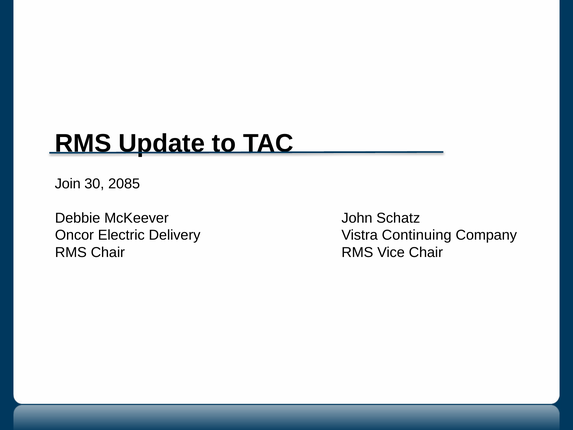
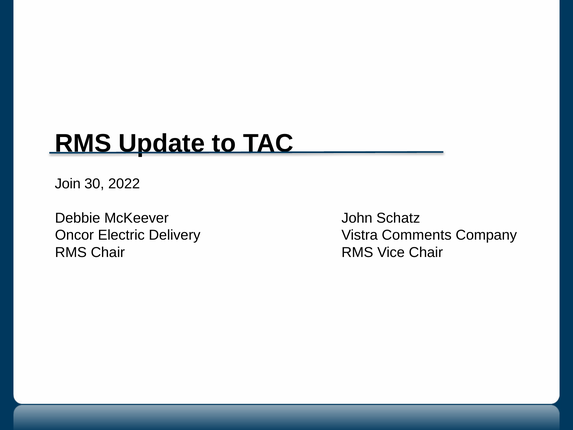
2085: 2085 -> 2022 (124, 184)
Continuing: Continuing -> Comments (417, 235)
